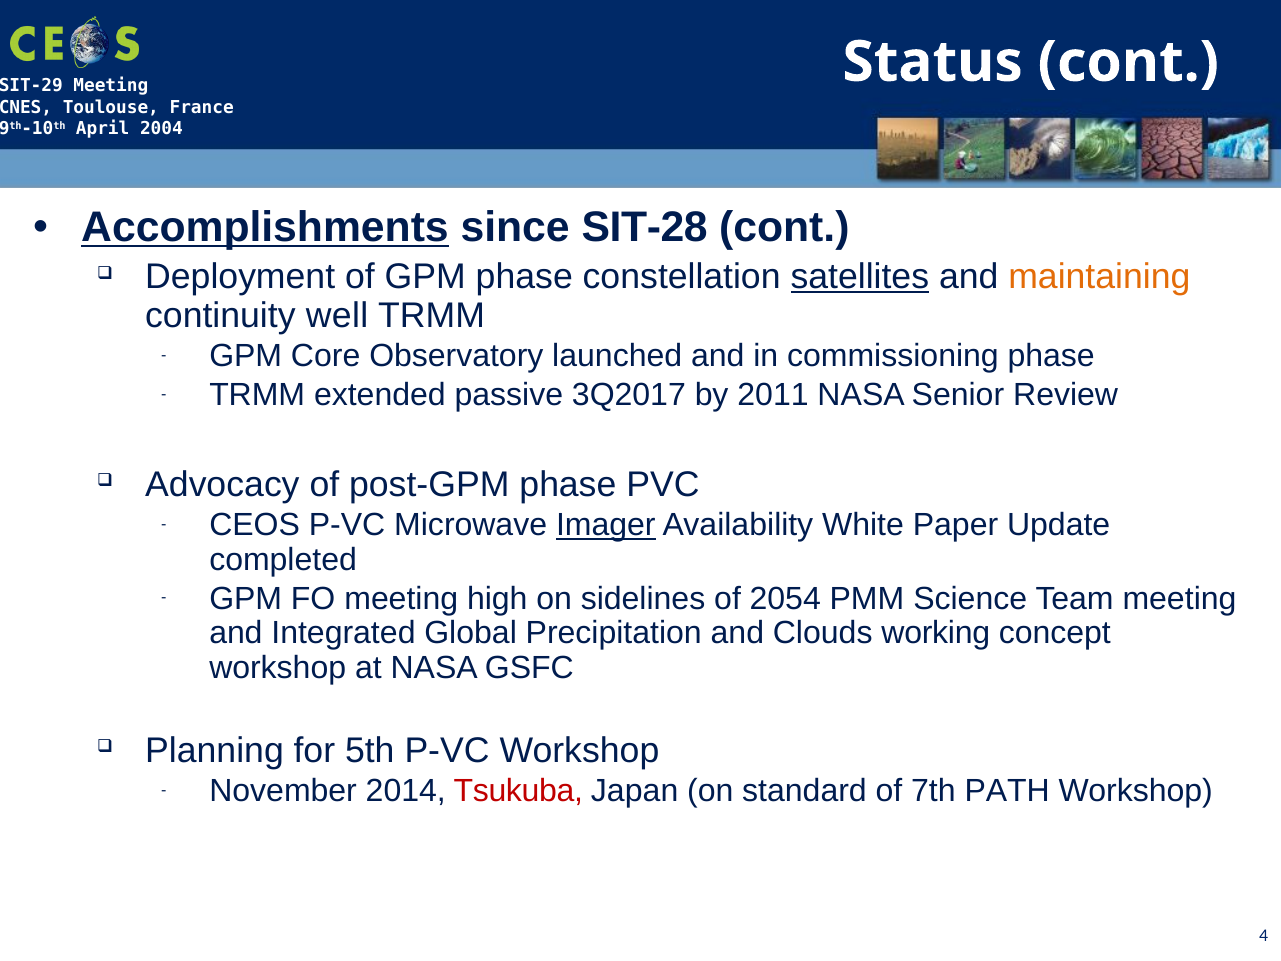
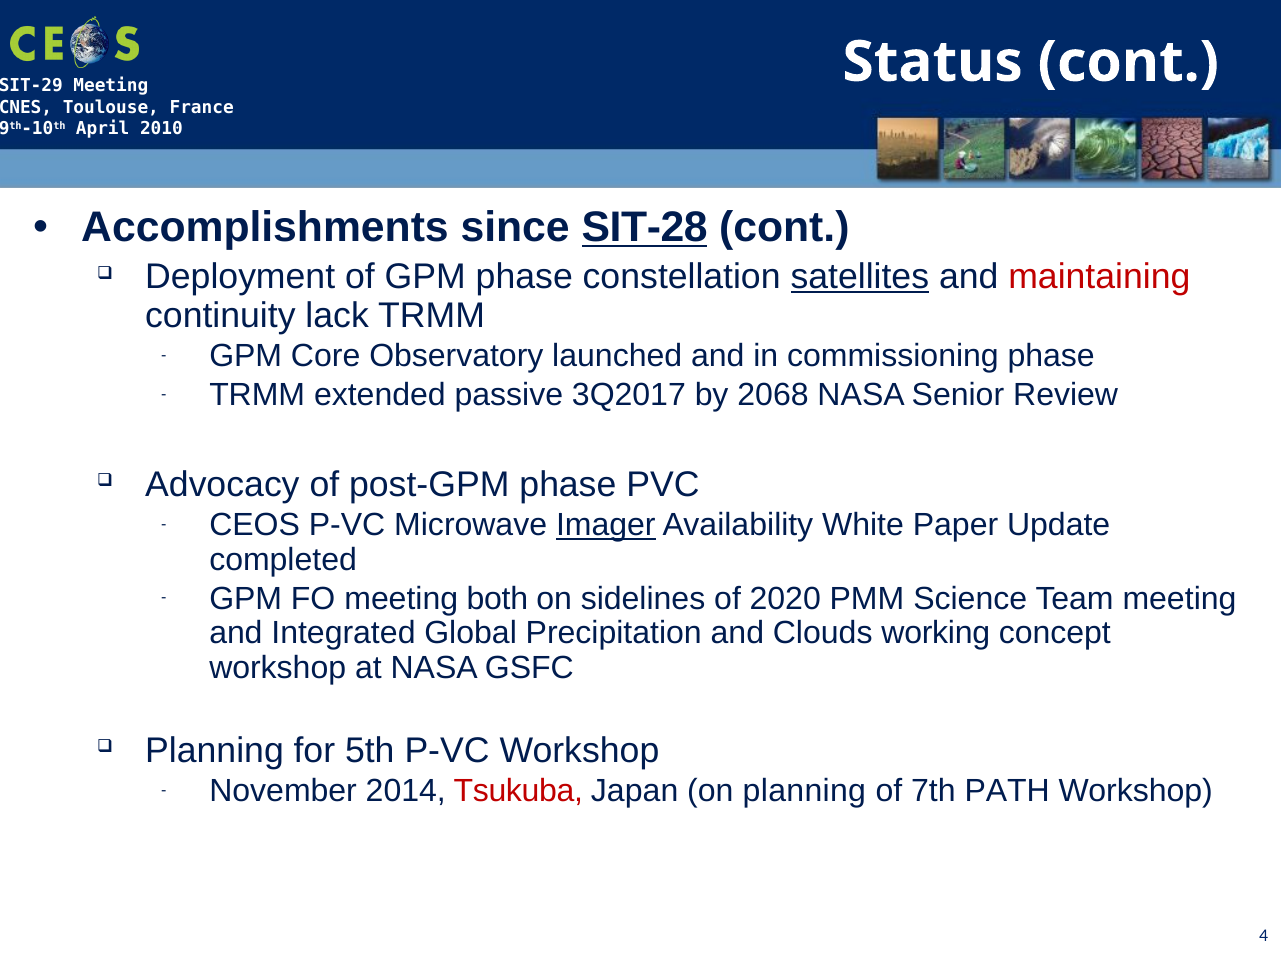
2004: 2004 -> 2010 (161, 129)
Accomplishments underline: present -> none (265, 228)
SIT-28 underline: none -> present (645, 228)
maintaining colour: orange -> red (1099, 277)
well: well -> lack (337, 315)
2011: 2011 -> 2068 (773, 395)
high: high -> both (497, 599)
2054: 2054 -> 2020 (785, 599)
on standard: standard -> planning (804, 791)
